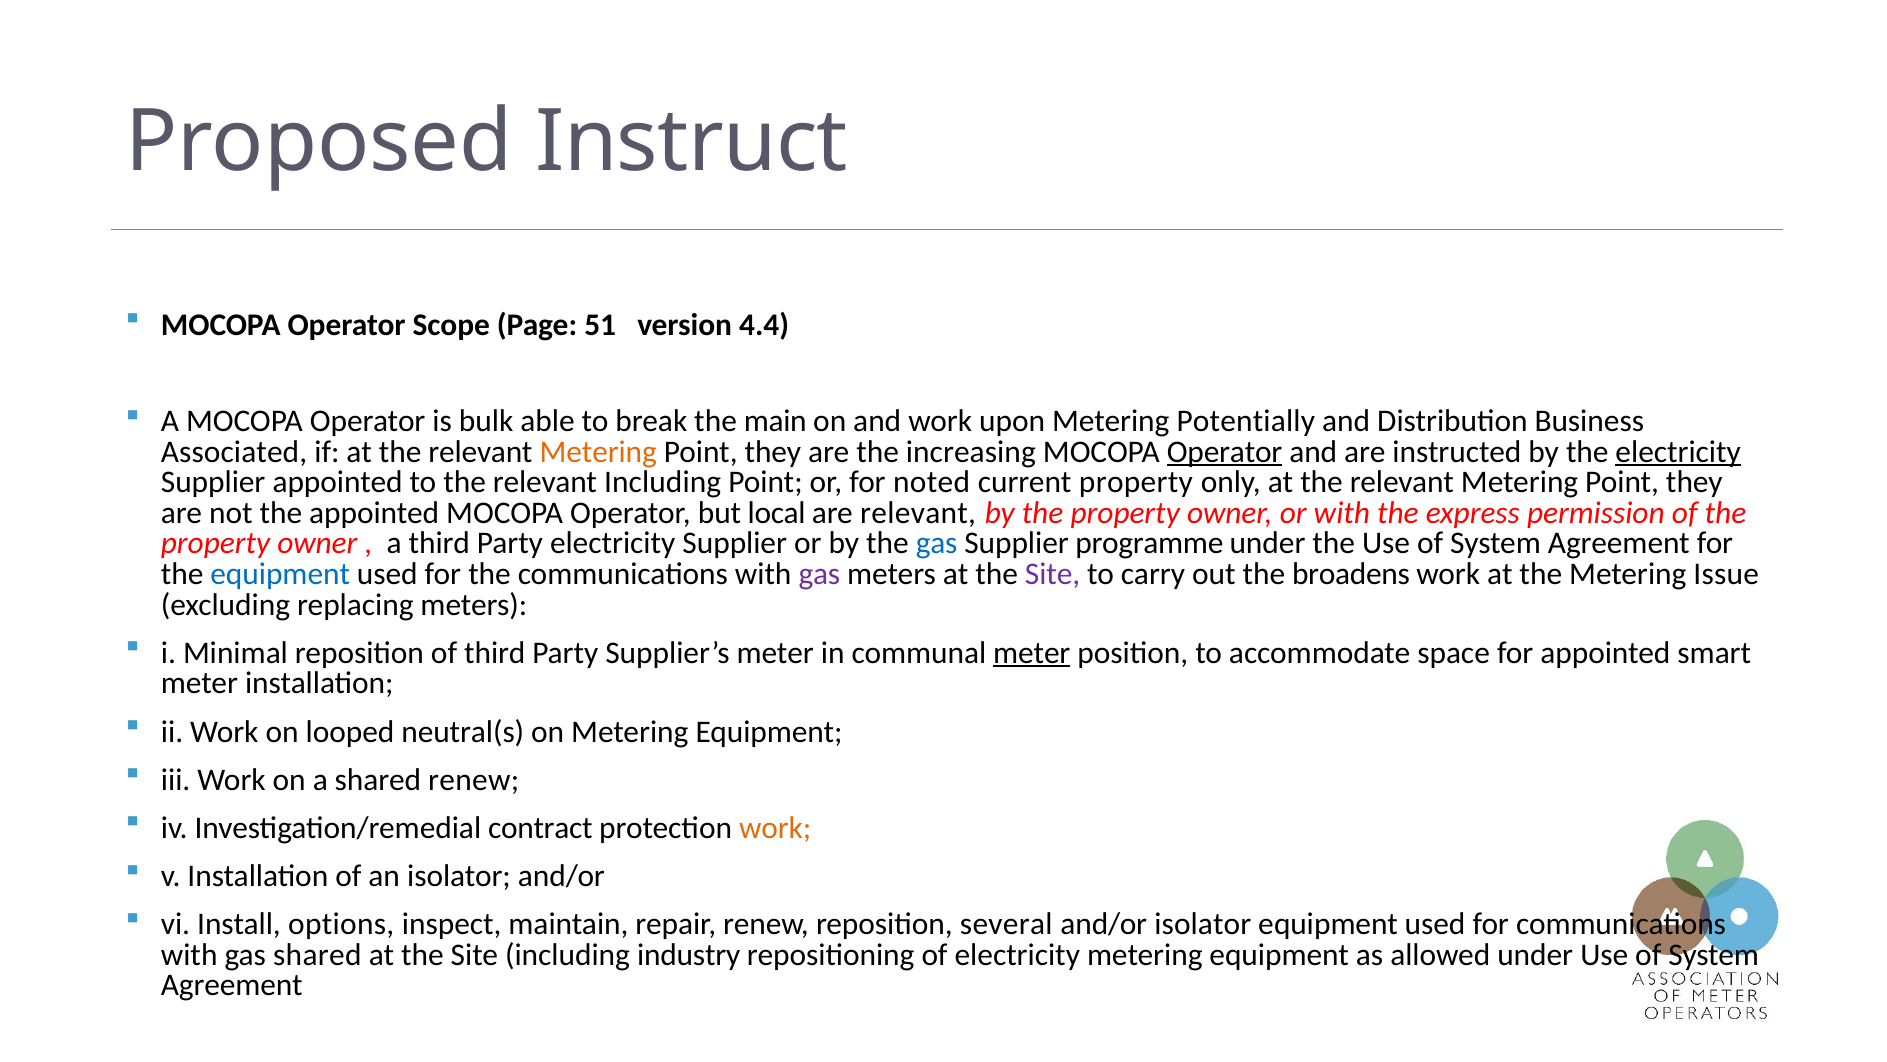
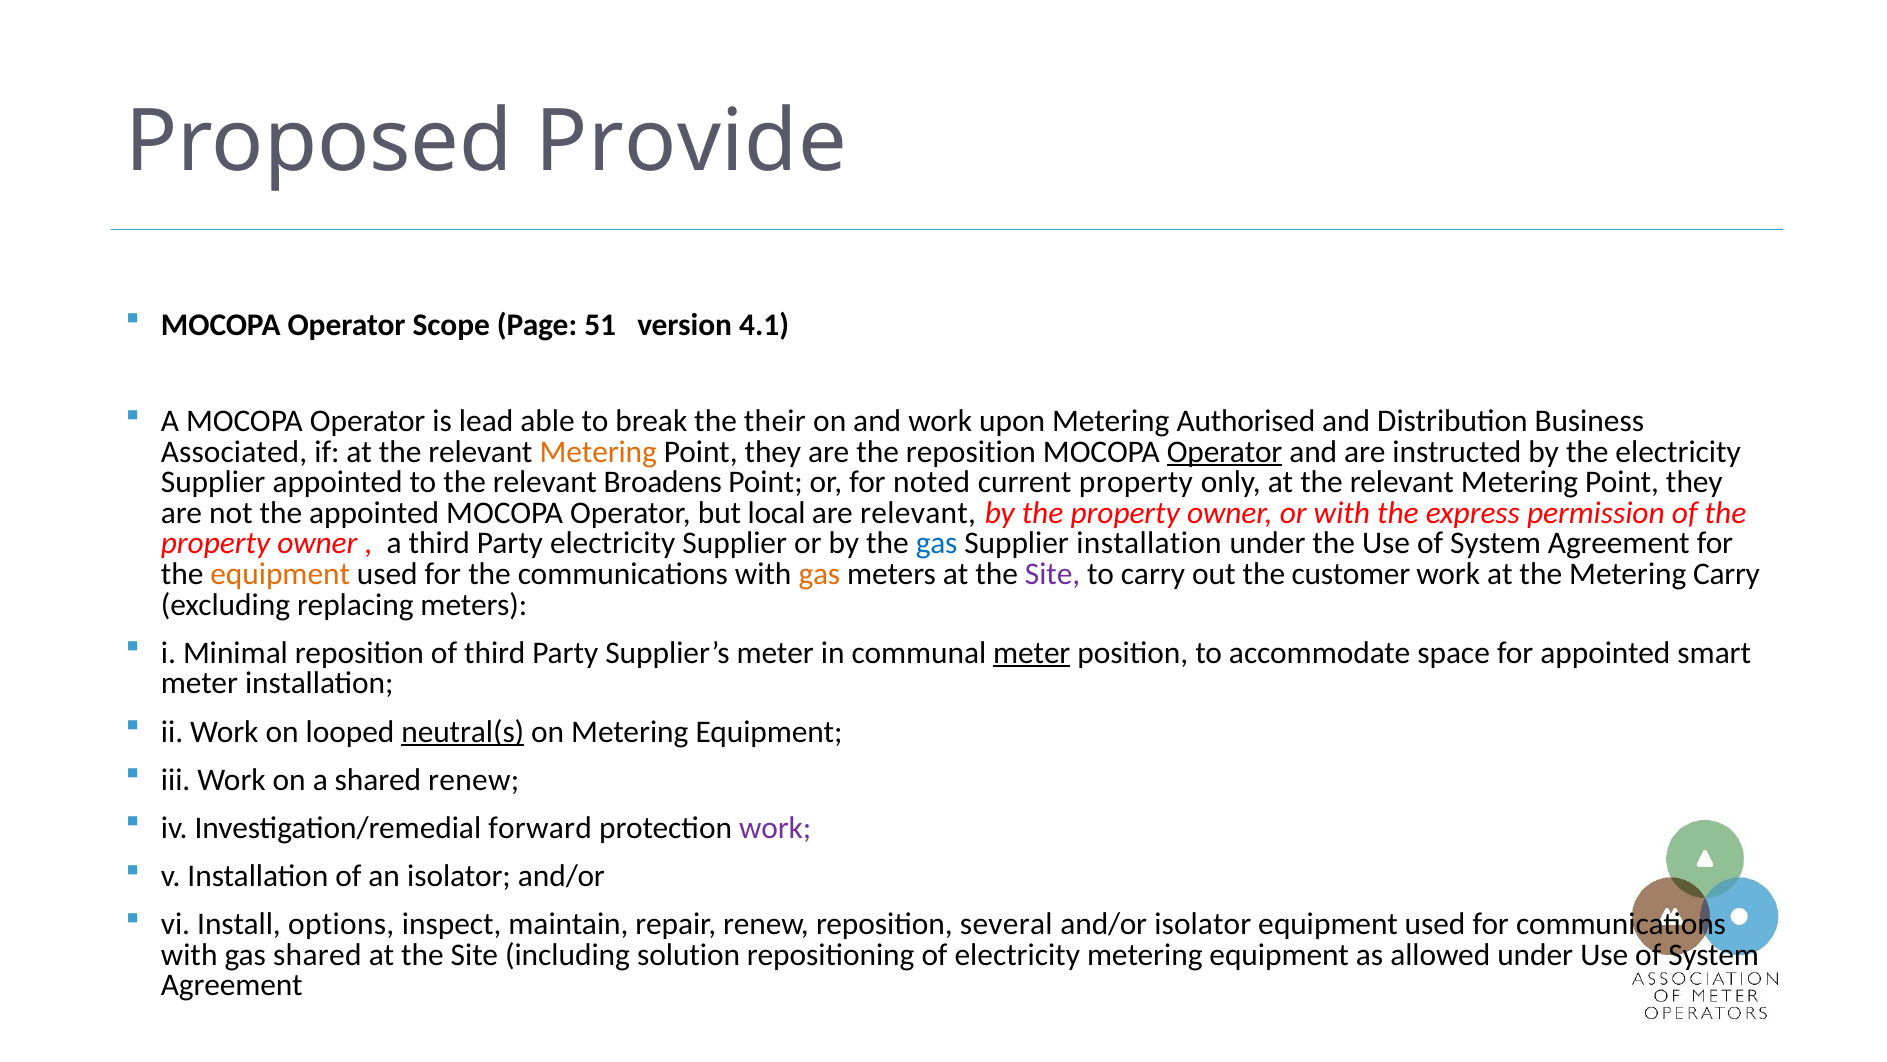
Instruct: Instruct -> Provide (691, 142)
4.4: 4.4 -> 4.1 (764, 325)
bulk: bulk -> lead (486, 421)
main: main -> their (775, 421)
Potentially: Potentially -> Authorised (1246, 421)
the increasing: increasing -> reposition (971, 452)
electricity underline: present -> none (1678, 452)
relevant Including: Including -> Broadens (663, 482)
Supplier programme: programme -> installation (1149, 543)
equipment colour: blue -> orange (280, 574)
gas colour: purple -> orange (819, 574)
broadens: broadens -> customer (1351, 574)
Metering Issue: Issue -> Carry (1727, 574)
neutral(s underline: none -> present (463, 731)
contract: contract -> forward (540, 828)
work colour: orange -> purple (775, 828)
industry: industry -> solution (689, 955)
